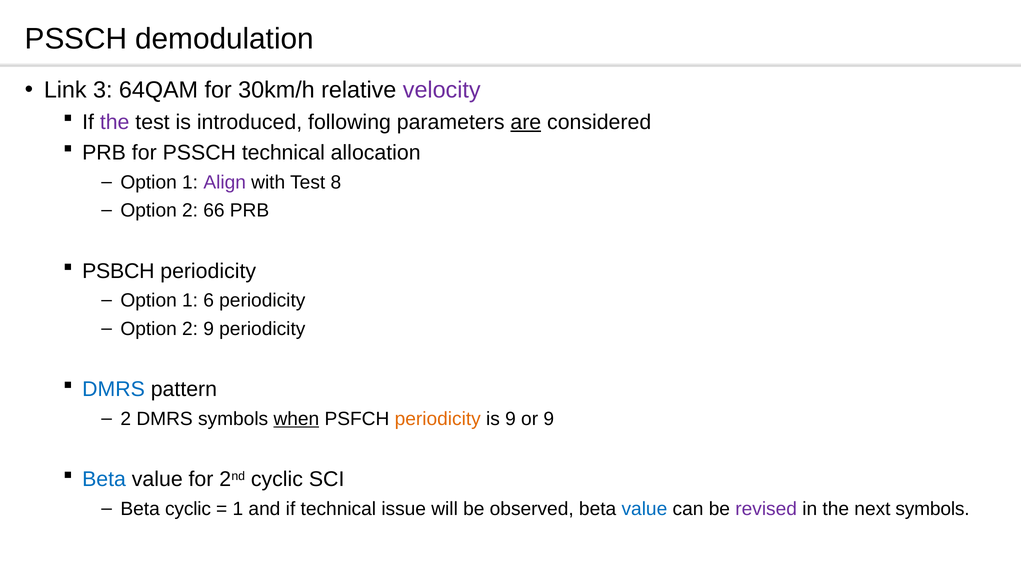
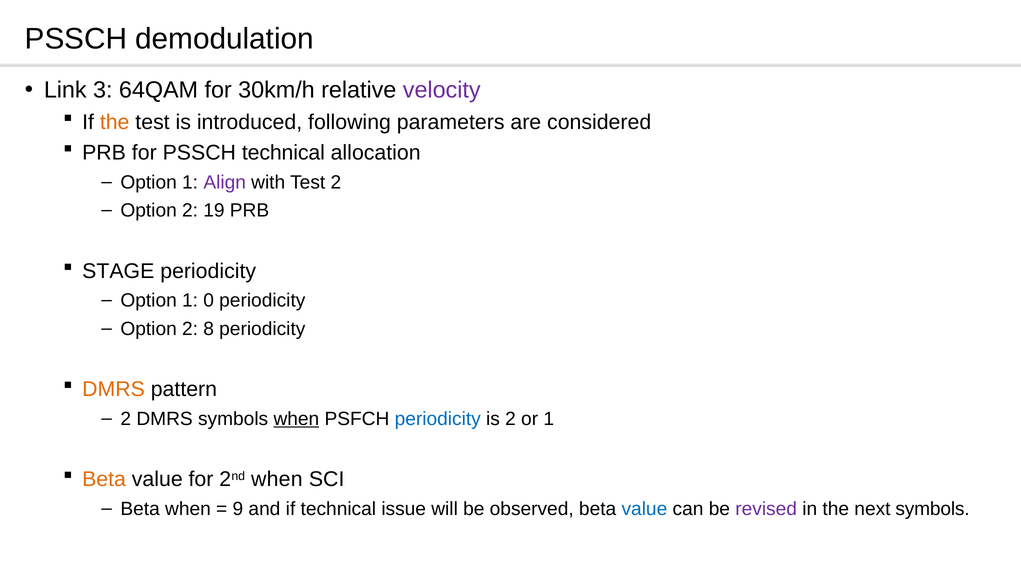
the colour: purple -> orange (115, 122)
are underline: present -> none (526, 122)
Test 8: 8 -> 2 (336, 182)
66: 66 -> 19 (214, 211)
PSBCH: PSBCH -> STAGE (118, 271)
6: 6 -> 0 (209, 301)
2 9: 9 -> 8 (209, 329)
DMRS colour: blue -> orange (114, 390)
periodicity colour: orange -> blue (438, 419)
is 9: 9 -> 2 (510, 419)
or 9: 9 -> 1 (549, 419)
Beta colour: blue -> orange (104, 480)
2nd cyclic: cyclic -> when (277, 480)
Beta cyclic: cyclic -> when (188, 509)
1: 1 -> 9 (238, 509)
